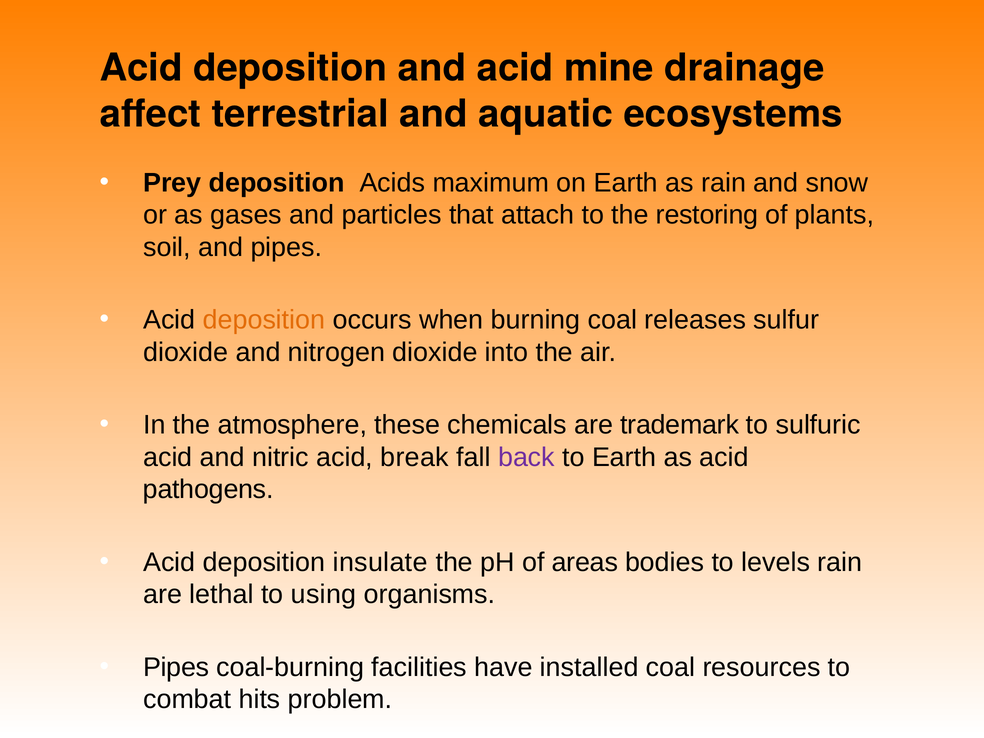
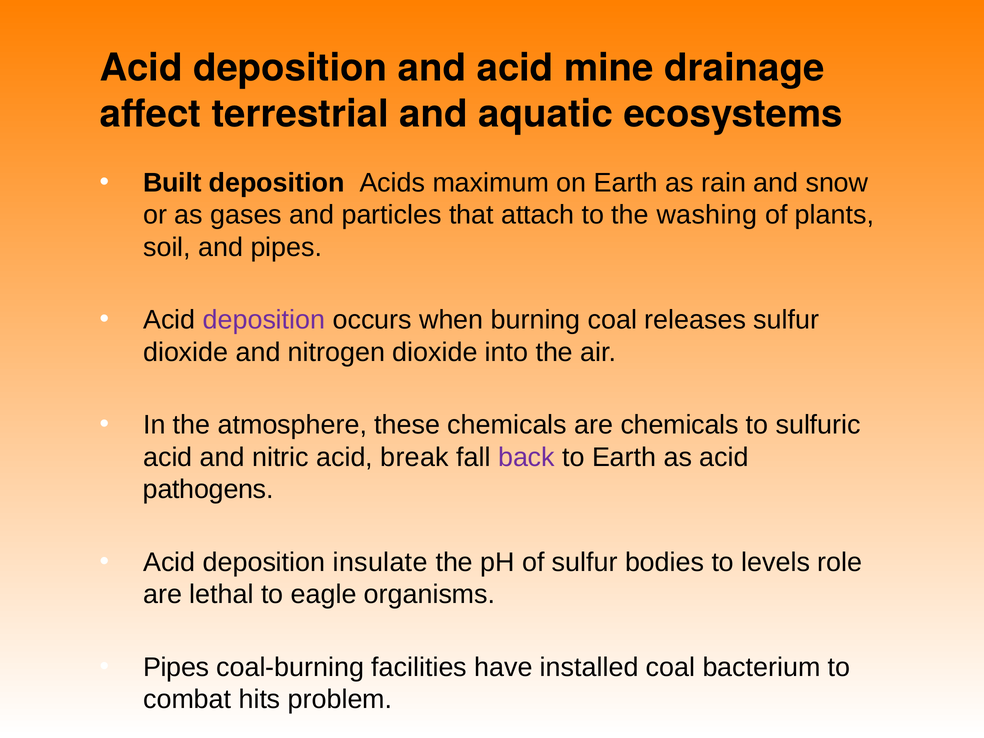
Prey: Prey -> Built (172, 183)
restoring: restoring -> washing (707, 215)
deposition colour: orange -> purple (264, 320)
are trademark: trademark -> chemicals (680, 425)
of areas: areas -> sulfur (585, 562)
levels rain: rain -> role (840, 562)
using: using -> eagle (324, 595)
resources: resources -> bacterium (762, 667)
